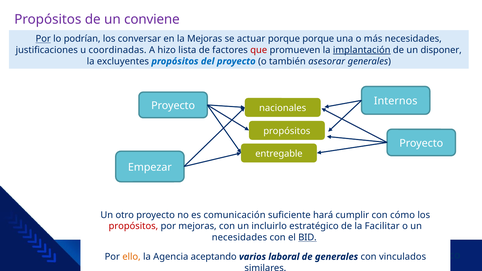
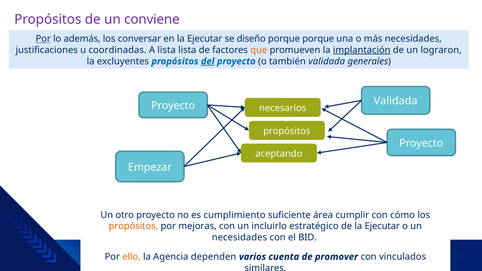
podrían: podrían -> además (82, 39)
en la Mejoras: Mejoras -> Ejecutar (205, 39)
actuar: actuar -> diseño (251, 39)
A hizo: hizo -> lista (167, 50)
que colour: red -> orange (259, 50)
disponer: disponer -> lograron (441, 50)
del underline: none -> present (208, 61)
también asesorar: asesorar -> validada (327, 61)
Internos: Internos -> Validada (396, 101)
nacionales: nacionales -> necesarios (283, 108)
entregable: entregable -> aceptando (279, 154)
comunicación: comunicación -> cumplimiento (235, 215)
hará: hará -> área (323, 215)
propósitos colour: red -> orange (133, 226)
de la Facilitar: Facilitar -> Ejecutar (382, 226)
BID underline: present -> none (307, 238)
aceptando: aceptando -> dependen (214, 257)
laboral: laboral -> cuenta (284, 257)
de generales: generales -> promover (336, 257)
